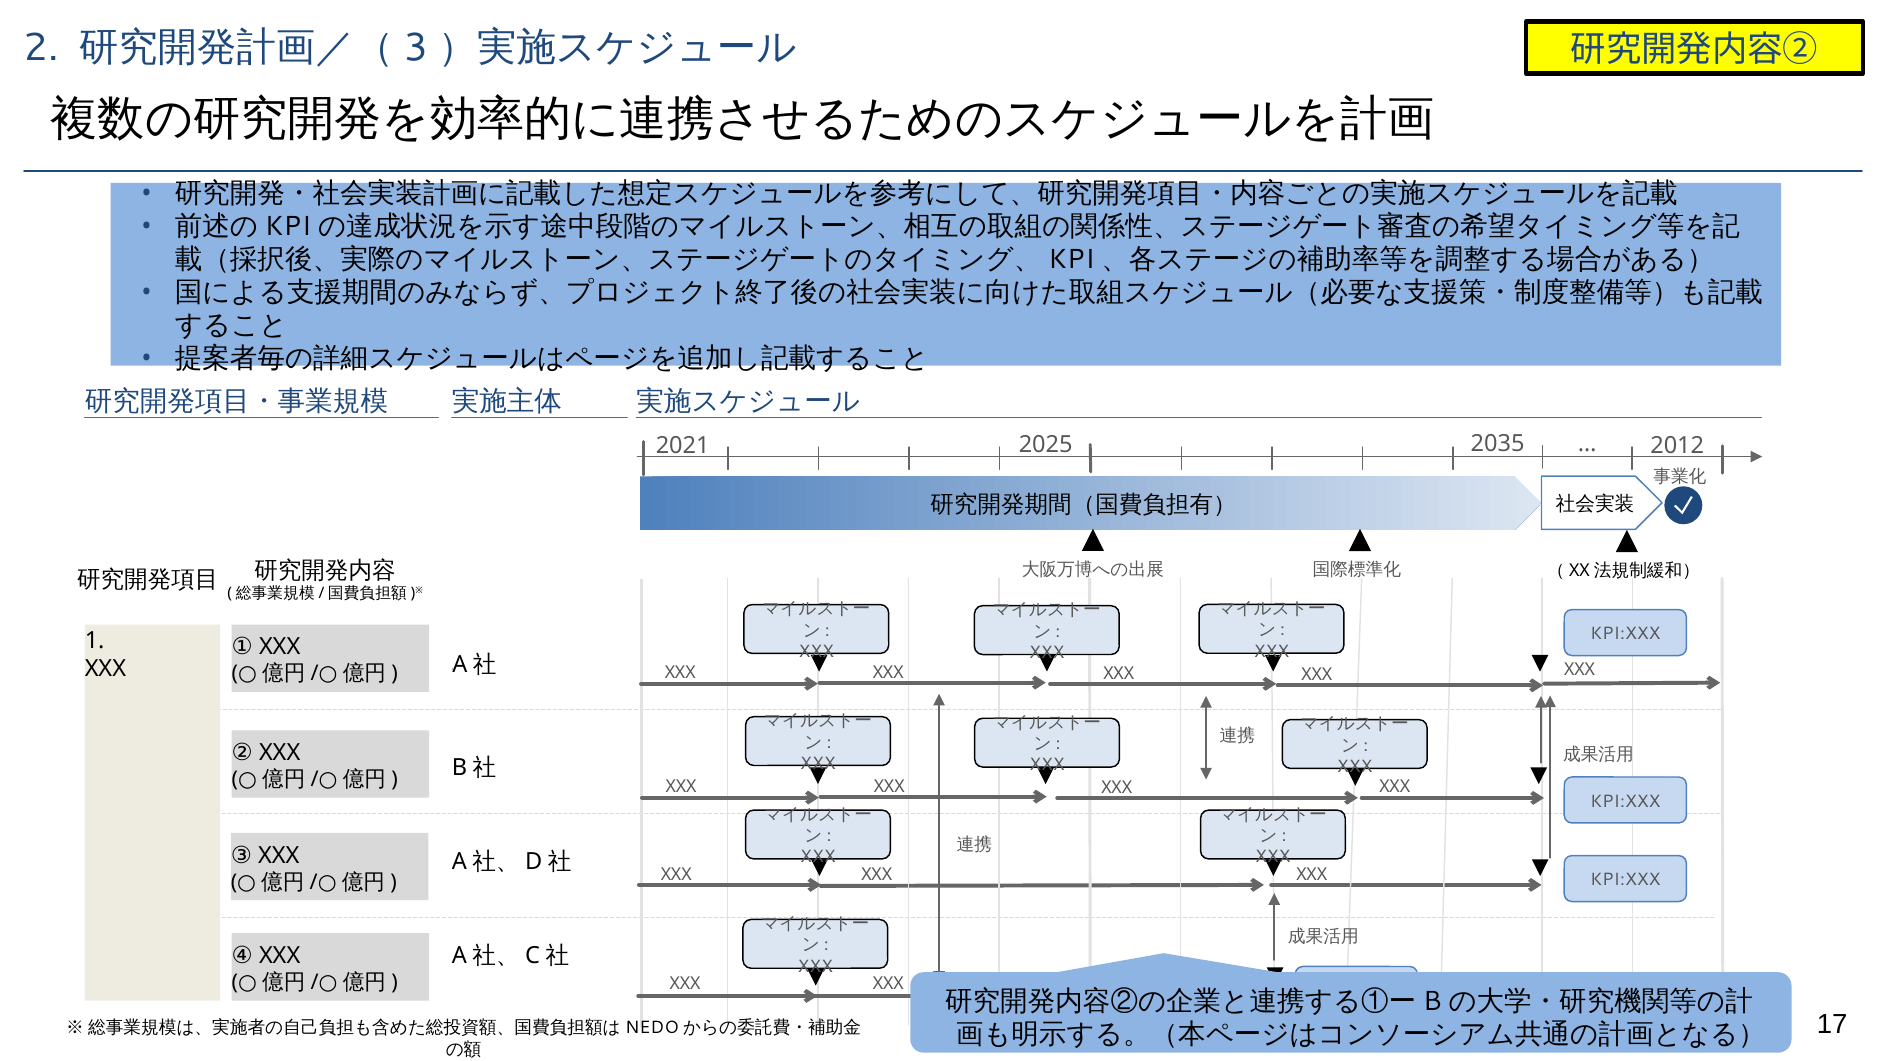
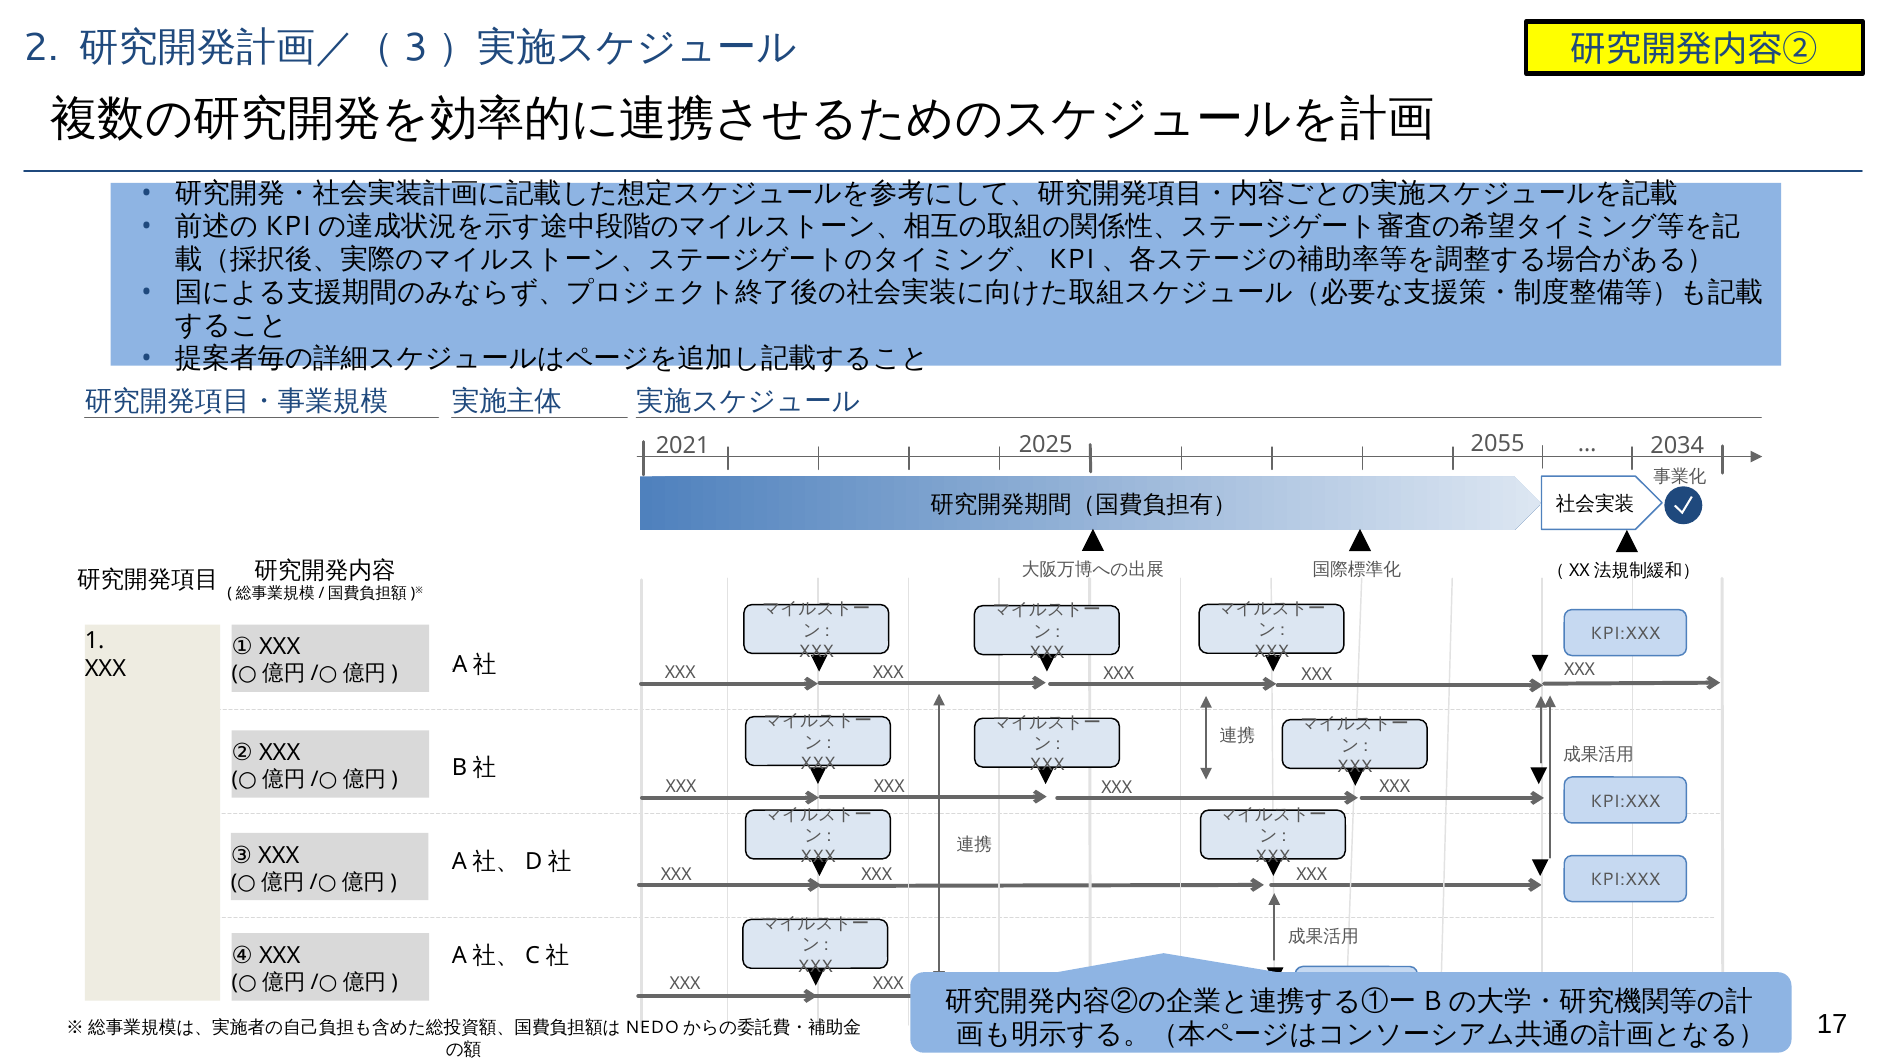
2035: 2035 -> 2055 (1498, 444)
2012: 2012 -> 2034 (1677, 445)
